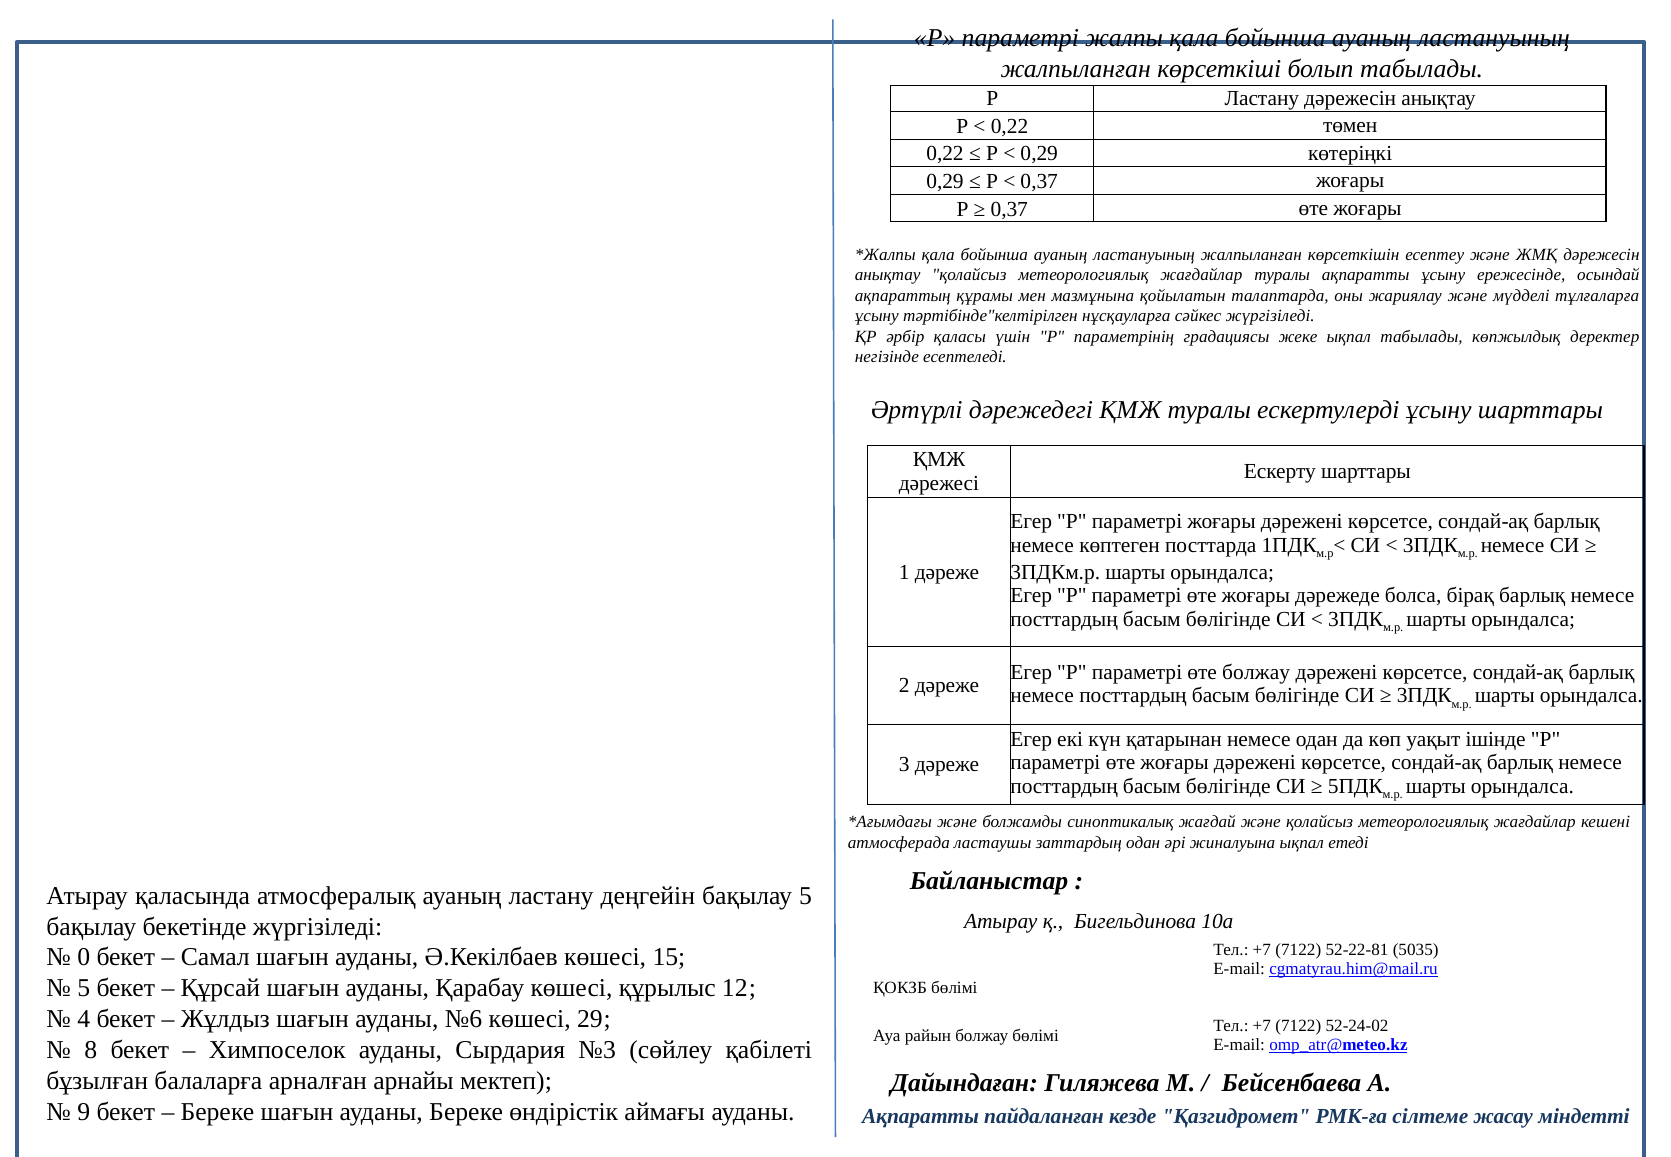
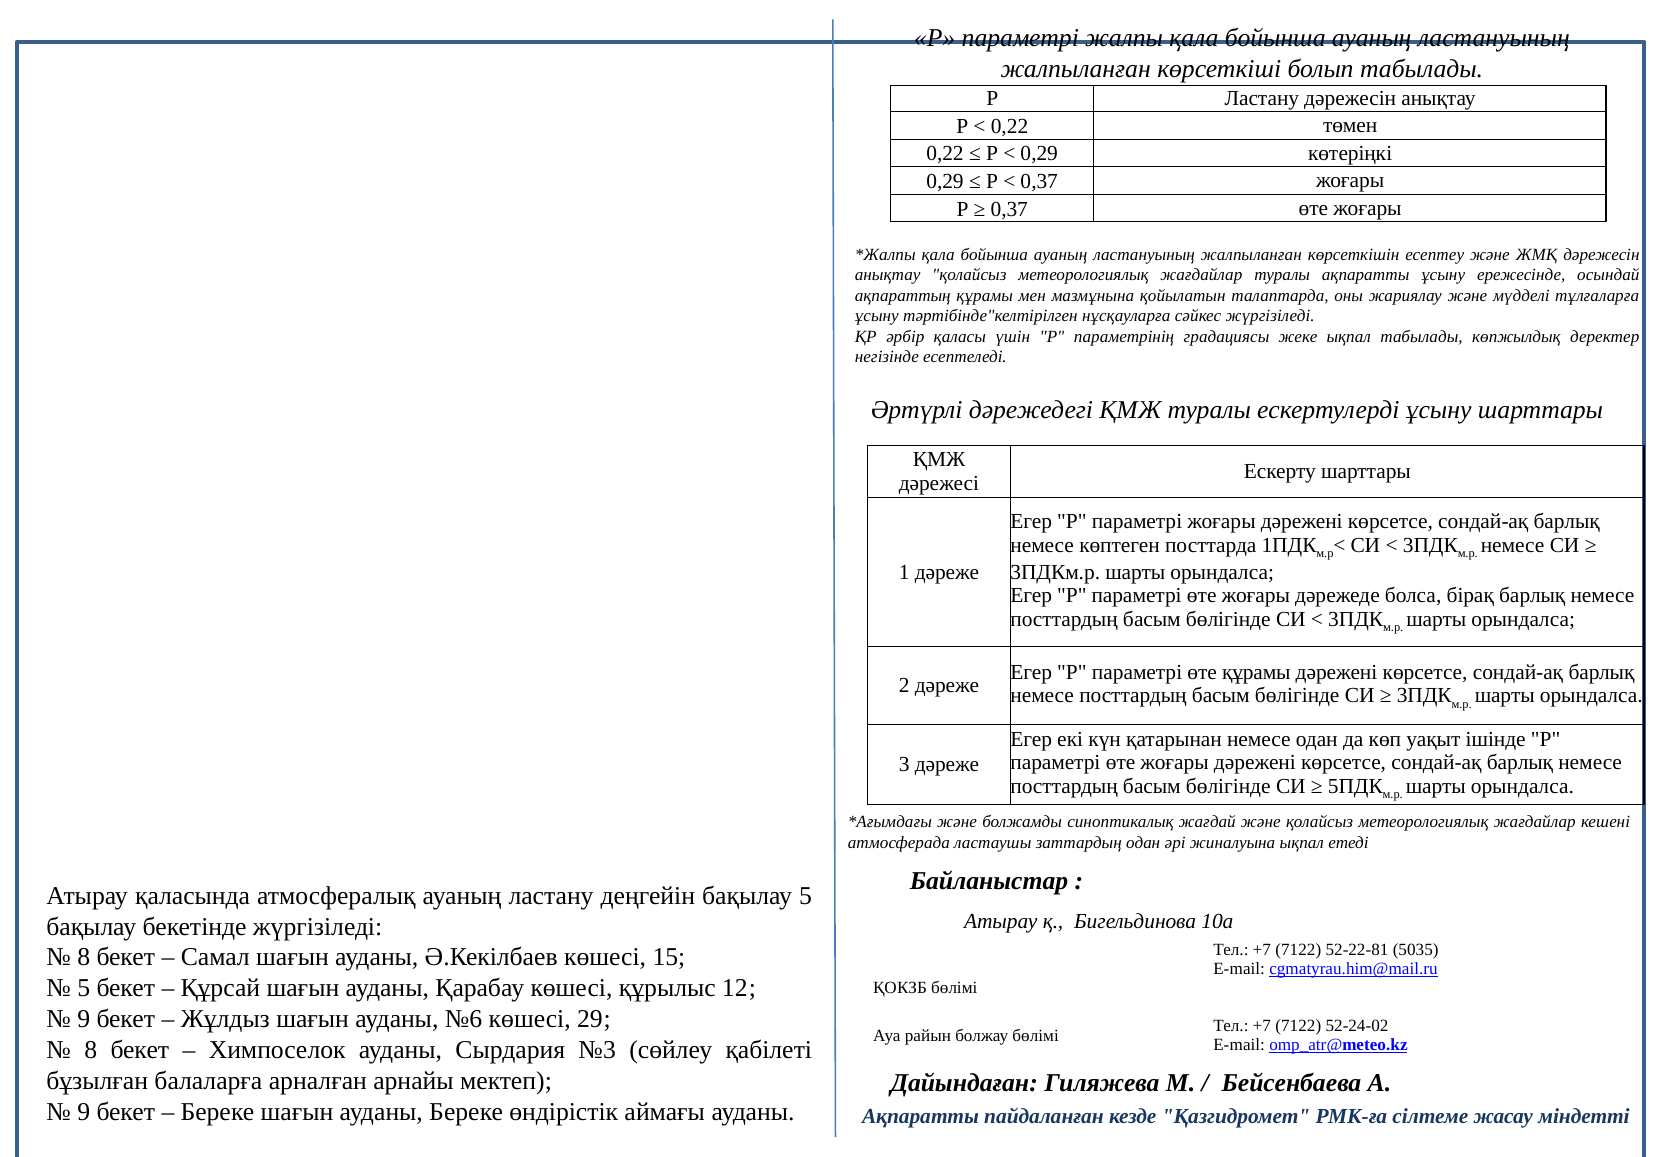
өте болжау: болжау -> құрамы (1256, 672)
0: 0 -> 8 (84, 957)
4: 4 -> 9 (84, 1019)
